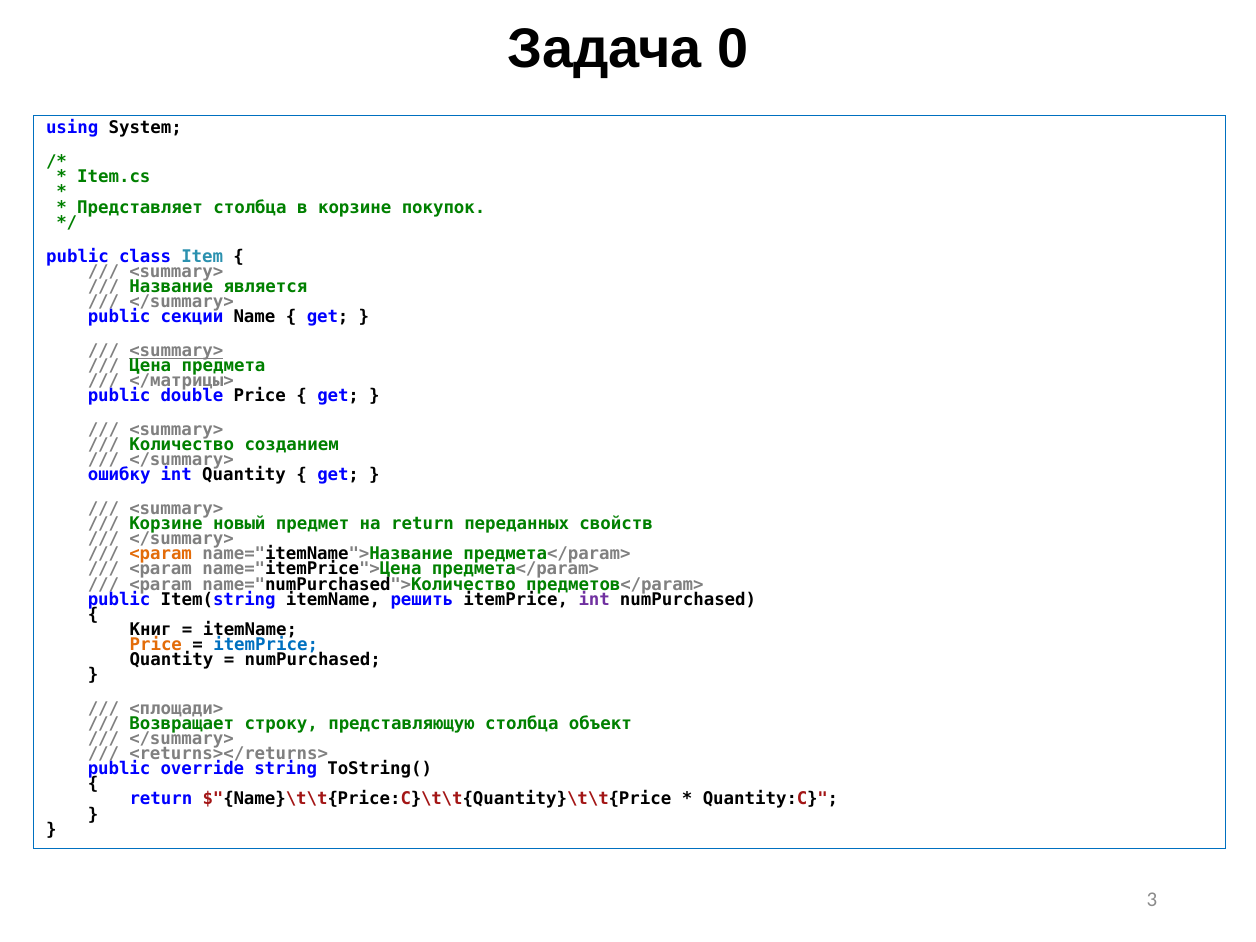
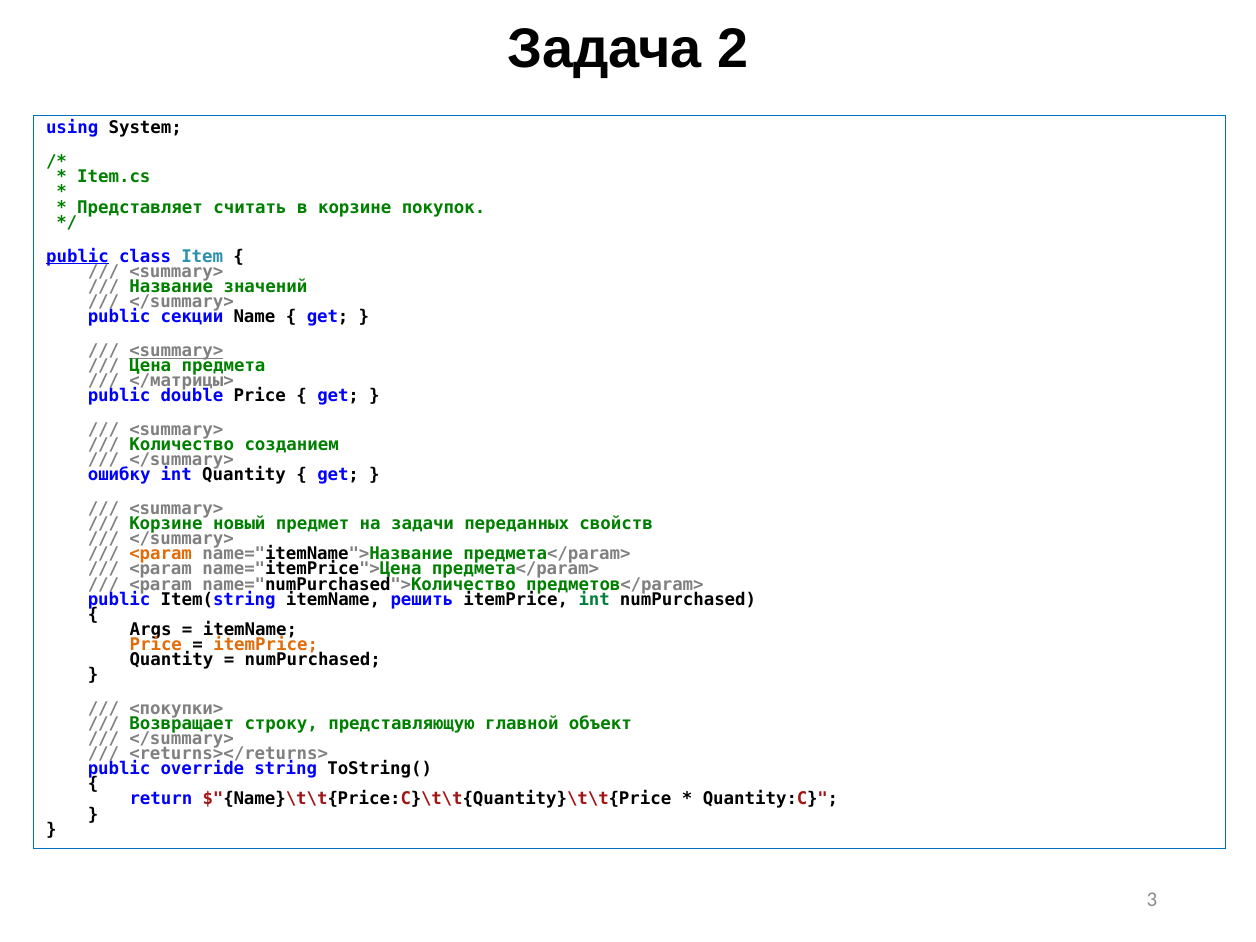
0: 0 -> 2 (733, 49)
Представляет столбца: столбца -> считать (250, 207)
public underline: none -> present (78, 256)
является: является -> значений (265, 286)
на return: return -> задачи (423, 524)
int colour: purple -> green (594, 599)
Книг: Книг -> Args (151, 630)
itemPrice colour: blue -> orange (266, 645)
<площади>: <площади> -> <покупки> (176, 709)
представляющую столбца: столбца -> главной (522, 724)
